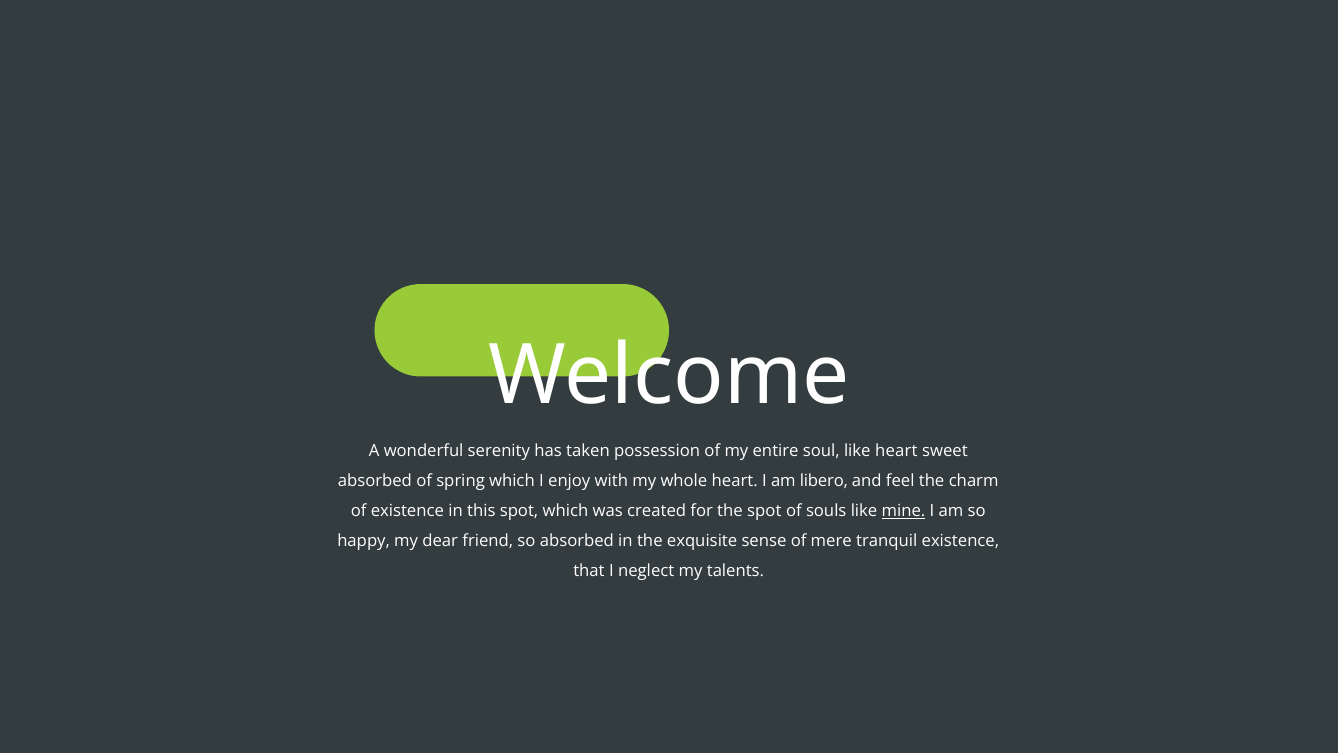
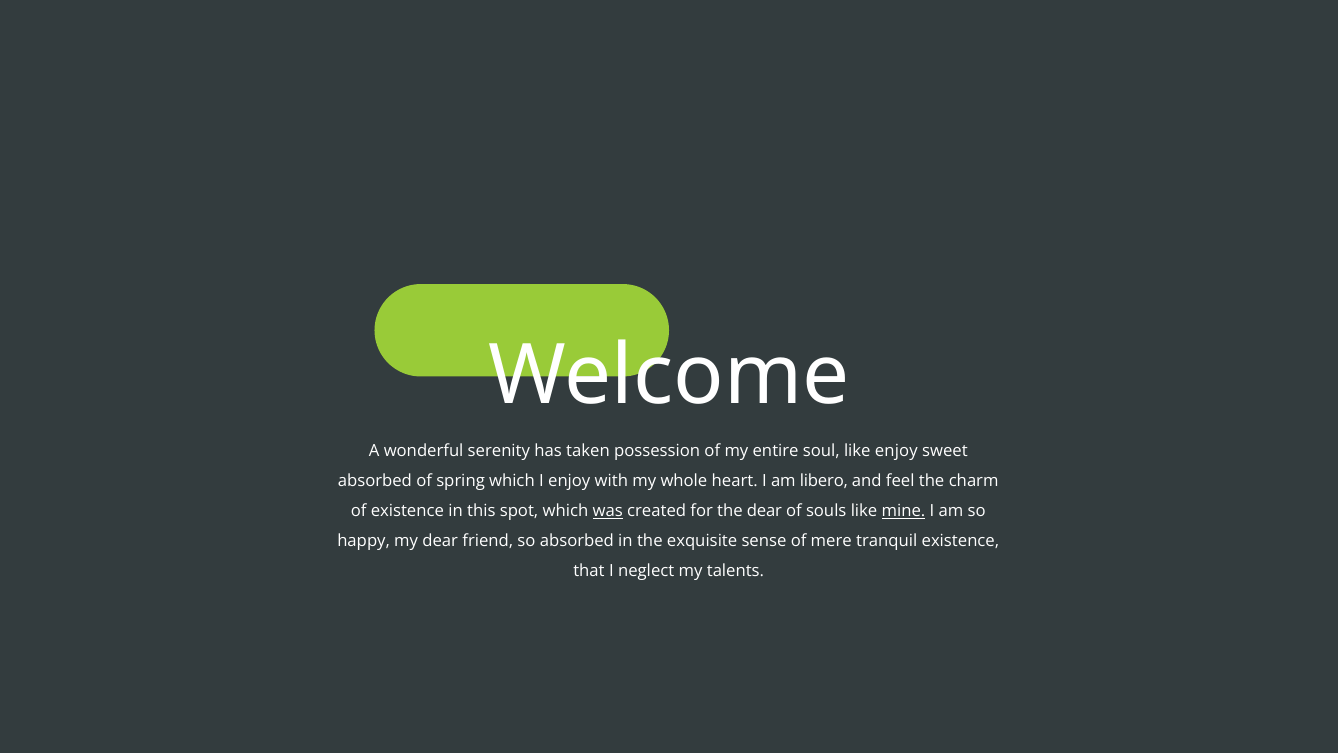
like heart: heart -> enjoy (896, 450)
was underline: none -> present (608, 511)
the spot: spot -> dear (764, 511)
